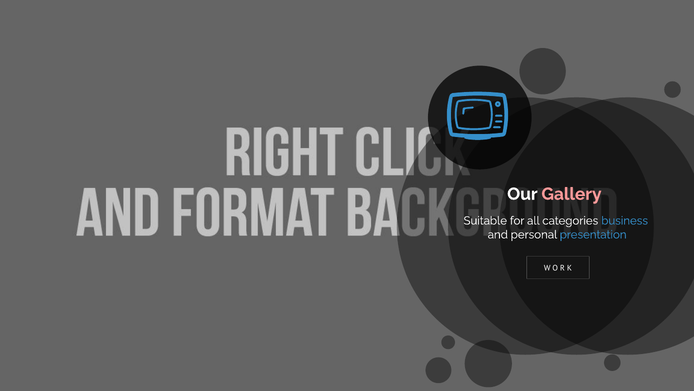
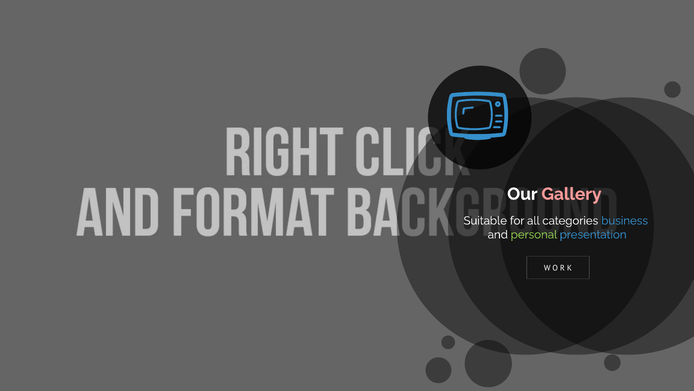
personal colour: white -> light green (534, 234)
